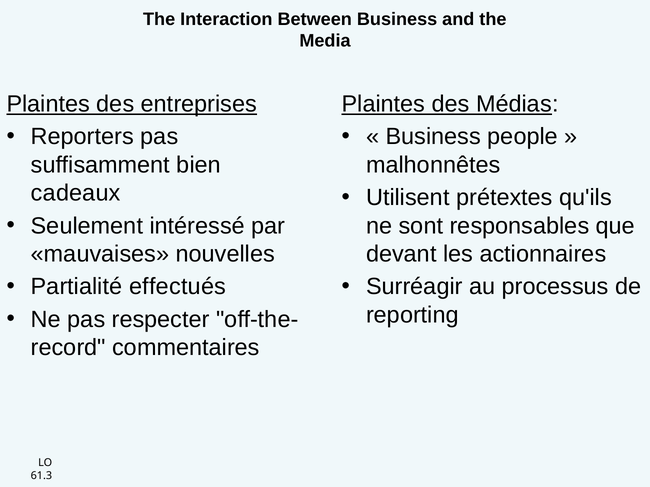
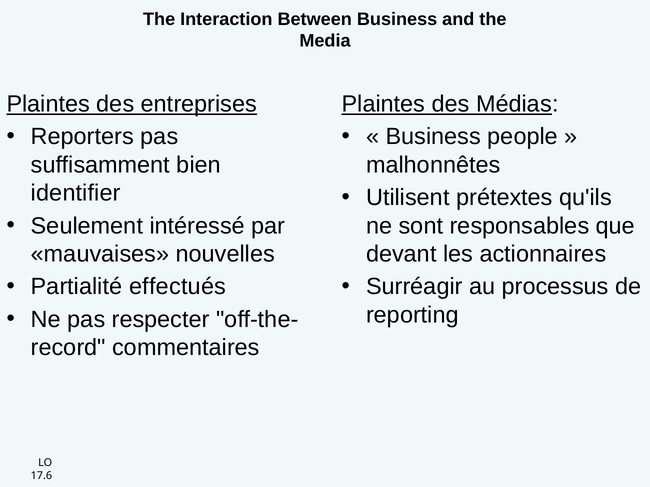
cadeaux: cadeaux -> identifier (76, 193)
61.3: 61.3 -> 17.6 (41, 476)
